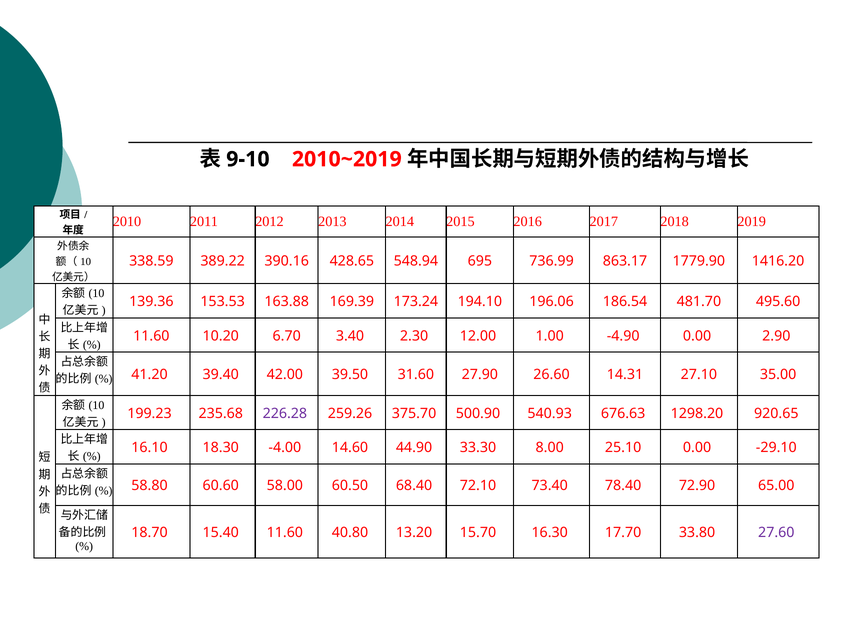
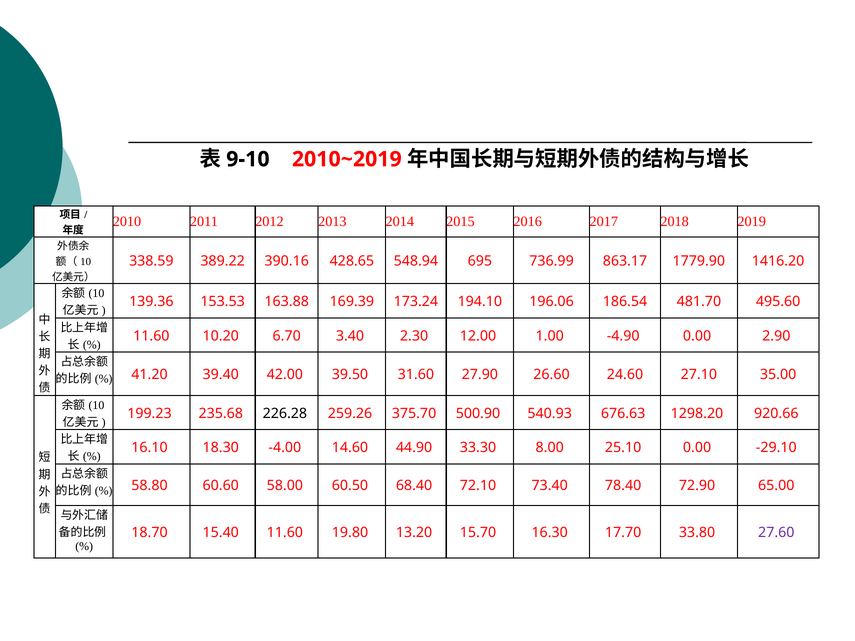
14.31: 14.31 -> 24.60 (625, 375)
226.28 colour: purple -> black (285, 414)
920.65: 920.65 -> 920.66 (776, 414)
40.80: 40.80 -> 19.80 (350, 533)
